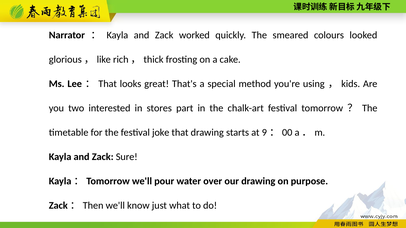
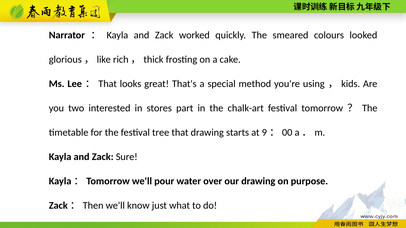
joke: joke -> tree (161, 133)
